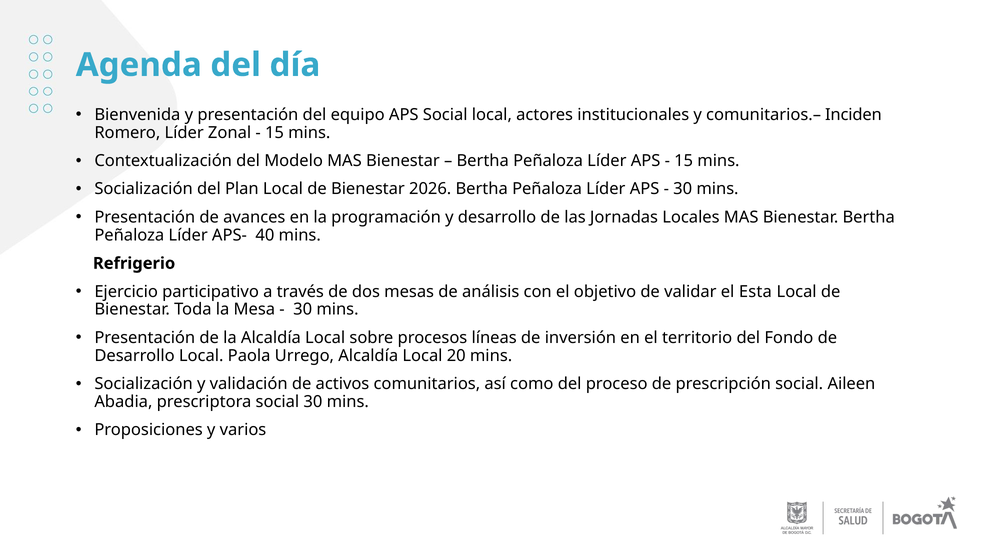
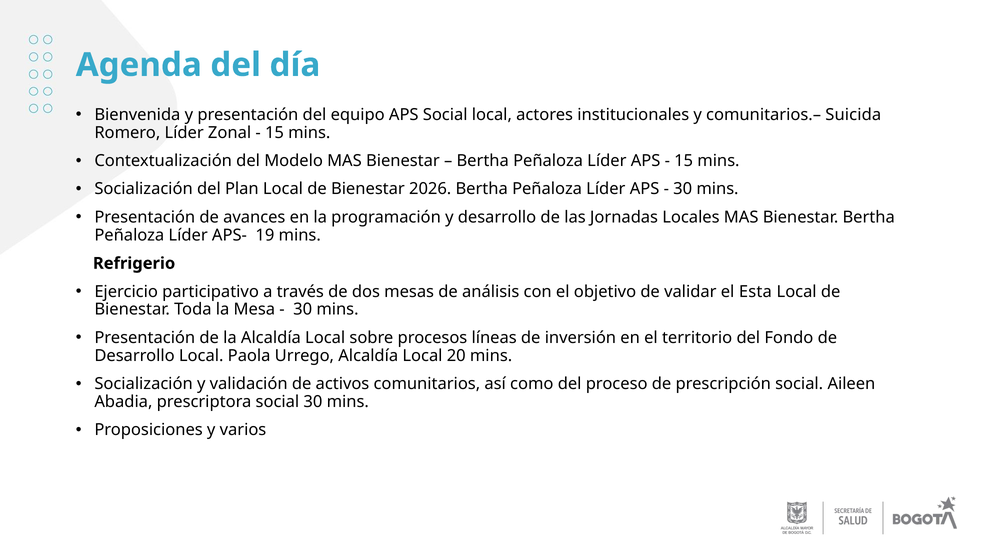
Inciden: Inciden -> Suicida (853, 115)
40: 40 -> 19 (265, 235)
